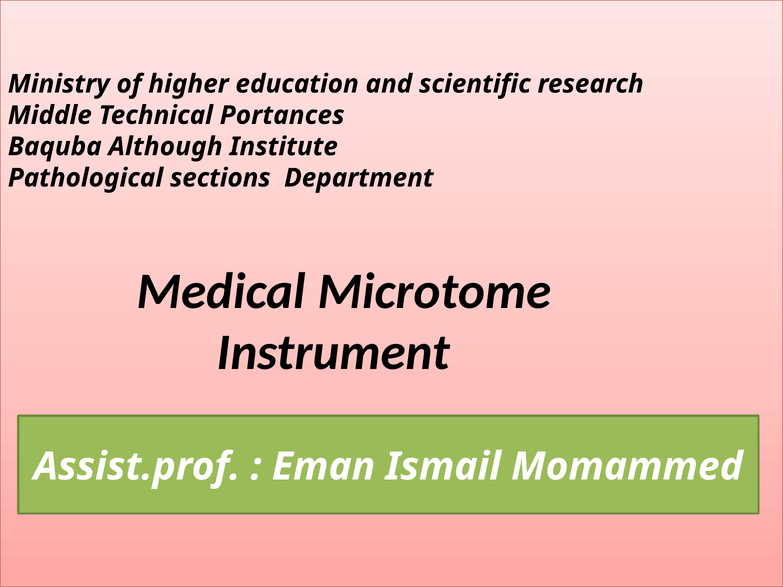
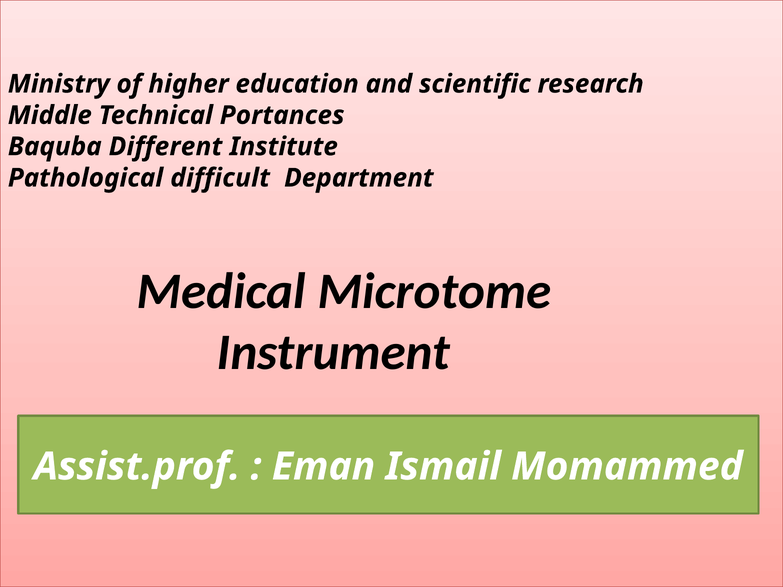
Although: Although -> Different (165, 147)
sections: sections -> difficult (220, 178)
